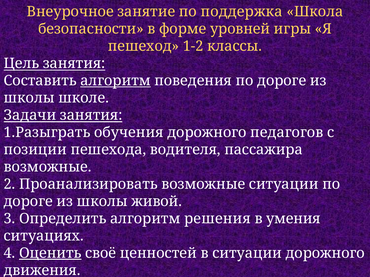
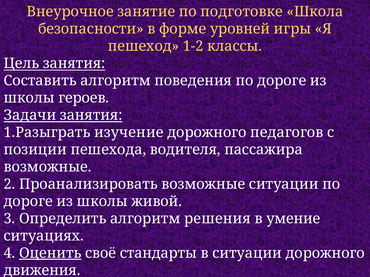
поддержка: поддержка -> подготовке (242, 12)
алгоритм underline: present -> none (116, 81)
школе: школе -> героев (84, 98)
обучения: обучения -> изучение (129, 133)
умения: умения -> умение (293, 219)
ценностей: ценностей -> стандарты (158, 254)
